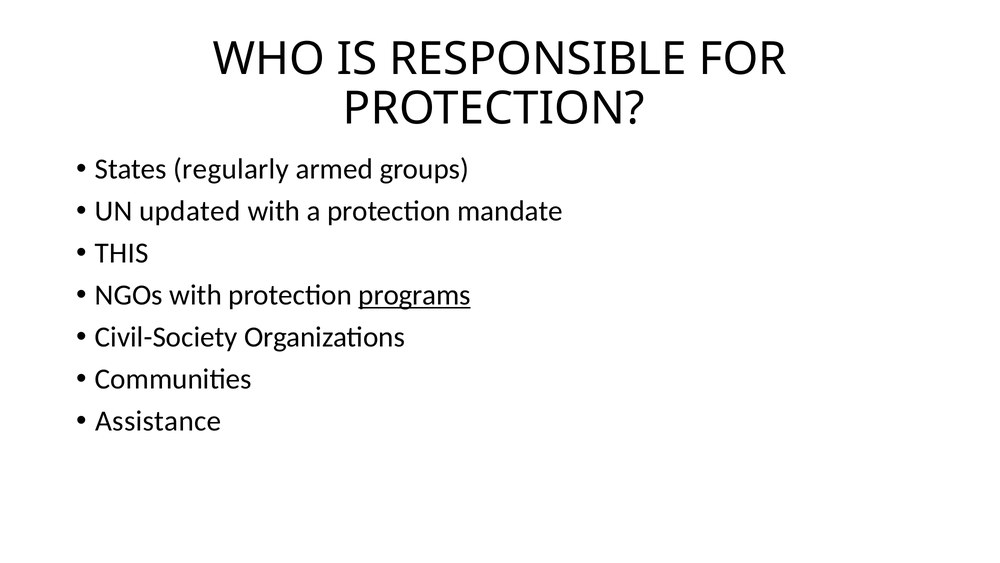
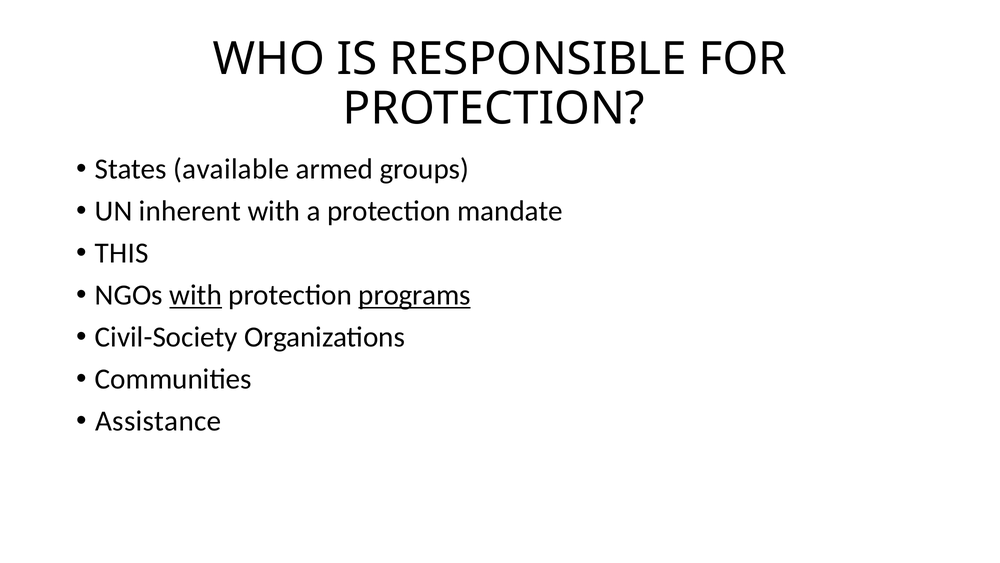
regularly: regularly -> available (231, 169)
updated: updated -> inherent (190, 211)
with underline: none -> present (196, 295)
